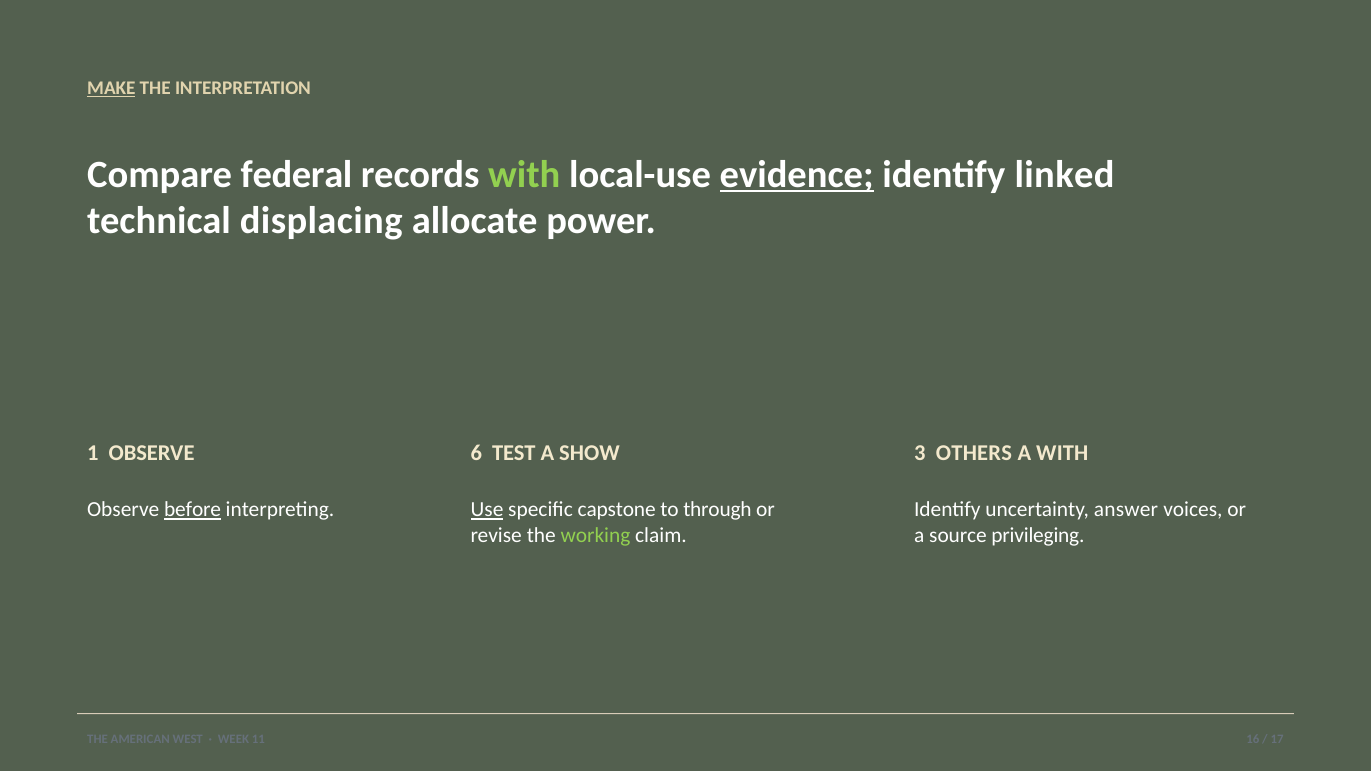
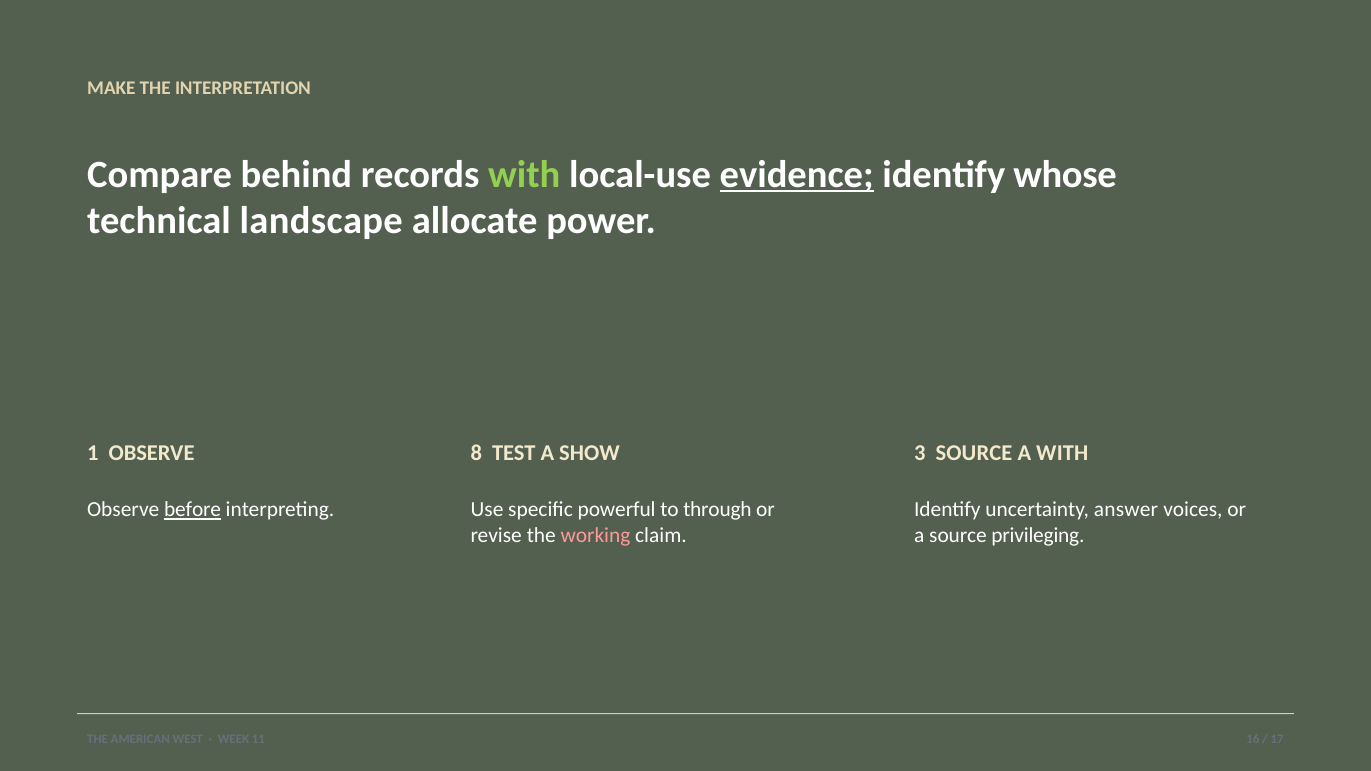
MAKE underline: present -> none (111, 89)
federal: federal -> behind (296, 174)
linked: linked -> whose (1065, 174)
displacing: displacing -> landscape (321, 221)
6: 6 -> 8 (476, 453)
3 OTHERS: OTHERS -> SOURCE (974, 453)
Use underline: present -> none (487, 510)
capstone: capstone -> powerful (617, 510)
working colour: light green -> pink (596, 536)
